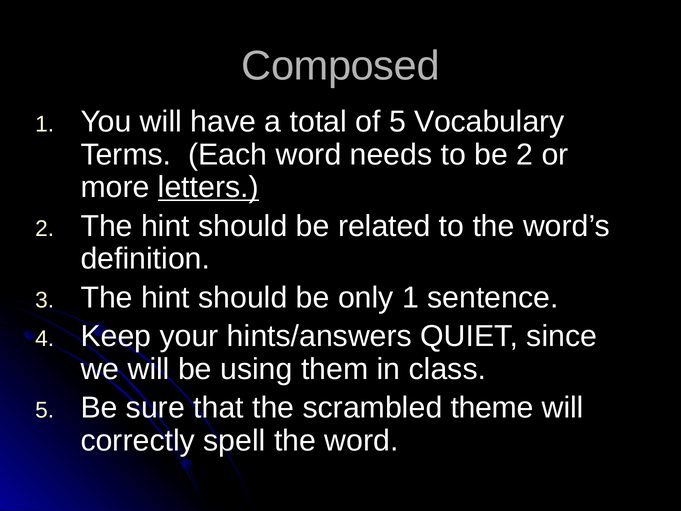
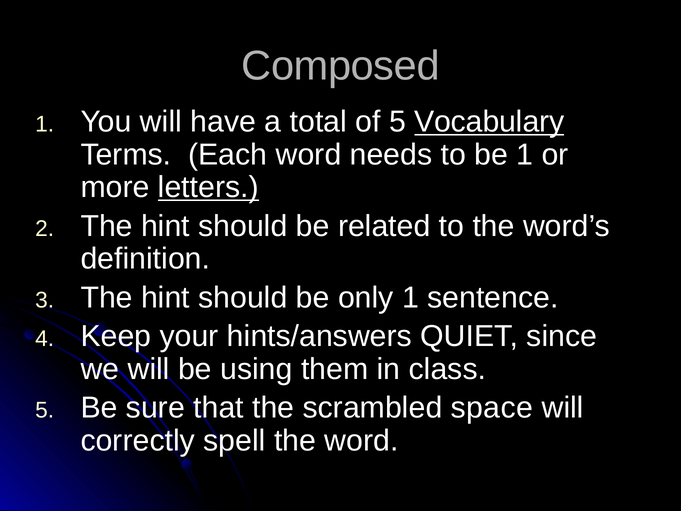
Vocabulary underline: none -> present (489, 122)
be 2: 2 -> 1 (525, 154)
theme: theme -> space (492, 408)
